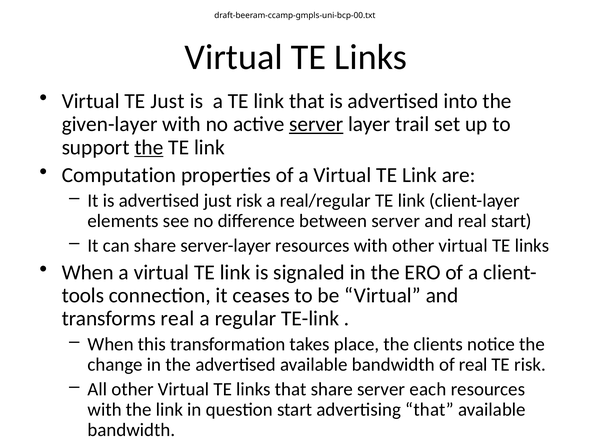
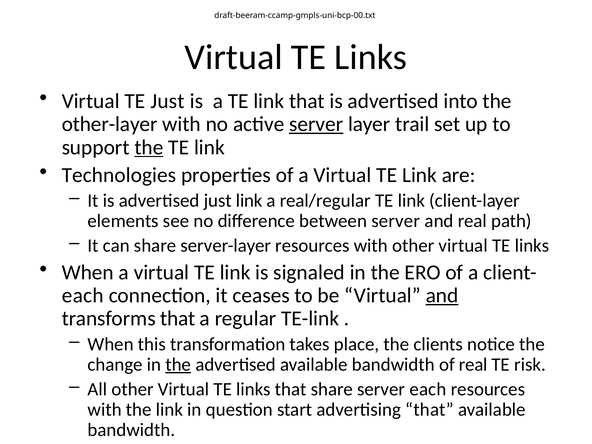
given-layer: given-layer -> other-layer (110, 124)
Computation: Computation -> Technologies (119, 175)
just risk: risk -> link (249, 201)
real start: start -> path (511, 221)
tools: tools -> each (83, 296)
and underline: none -> present (442, 296)
transforms real: real -> that (178, 319)
the underline: none -> present (178, 365)
